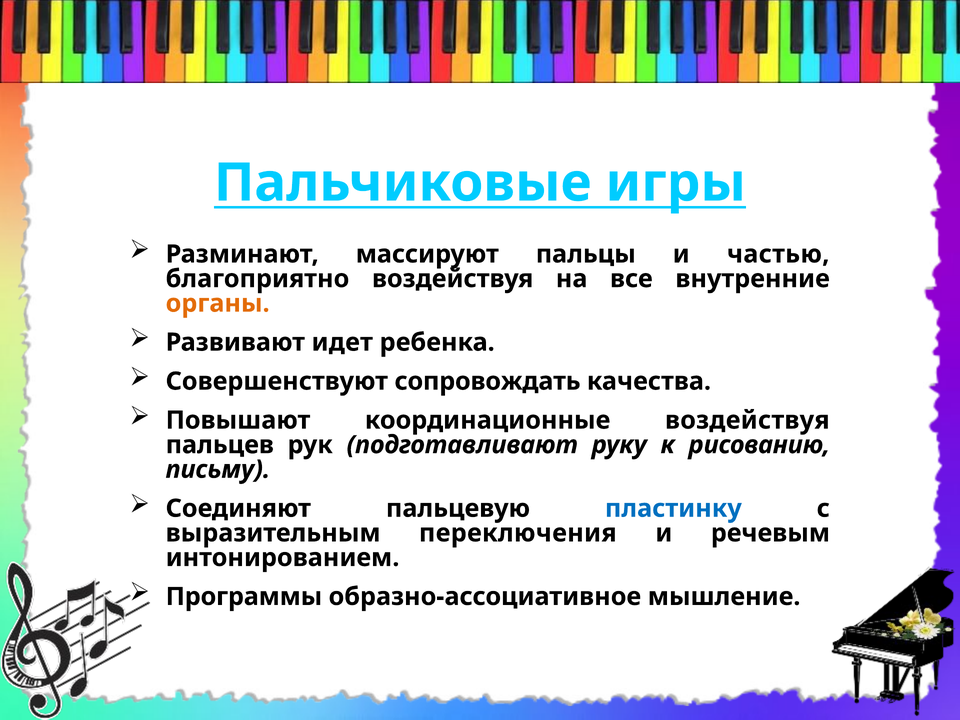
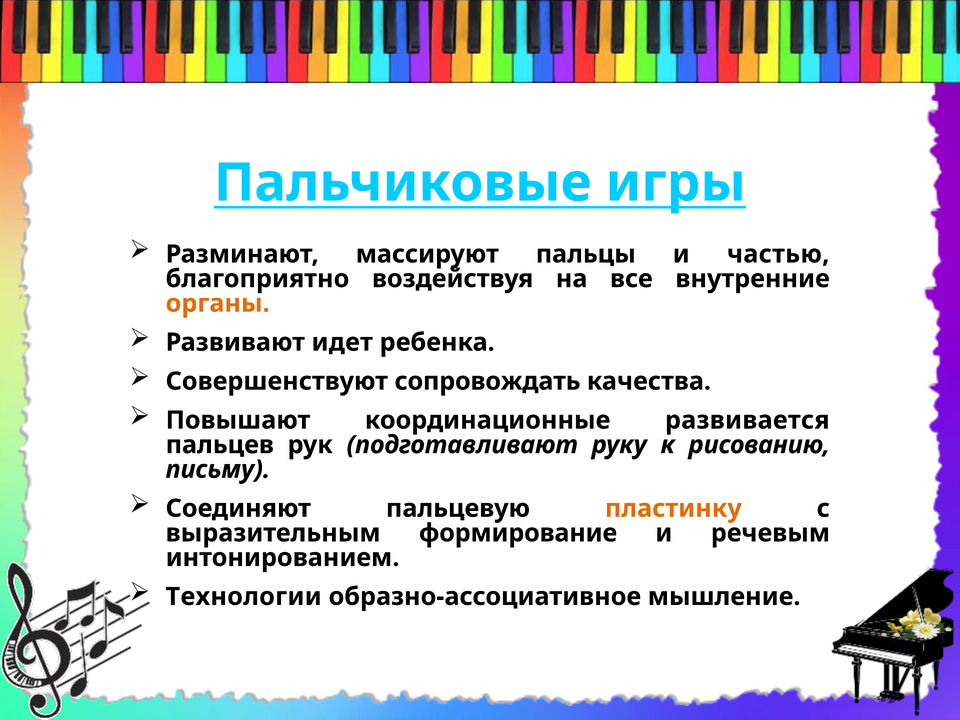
координационные воздействуя: воздействуя -> развивается (747, 420)
пластинку colour: blue -> orange (673, 508)
переключения: переключения -> формирование (518, 533)
Программы: Программы -> Технологии (244, 597)
